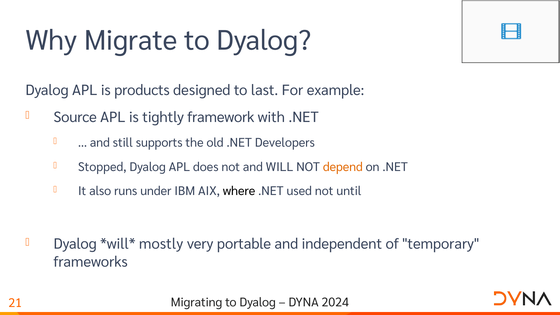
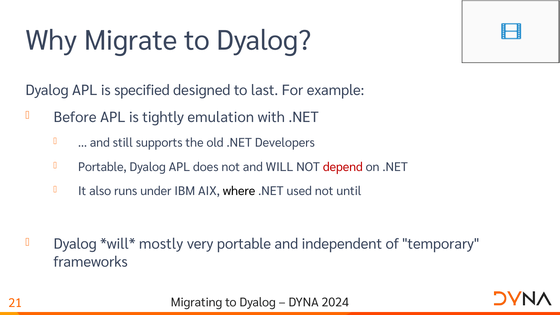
products: products -> specified (142, 90)
Source: Source -> Before (75, 117)
framework: framework -> emulation (221, 117)
Stopped: Stopped -> Portable (102, 167)
depend colour: orange -> red (343, 167)
